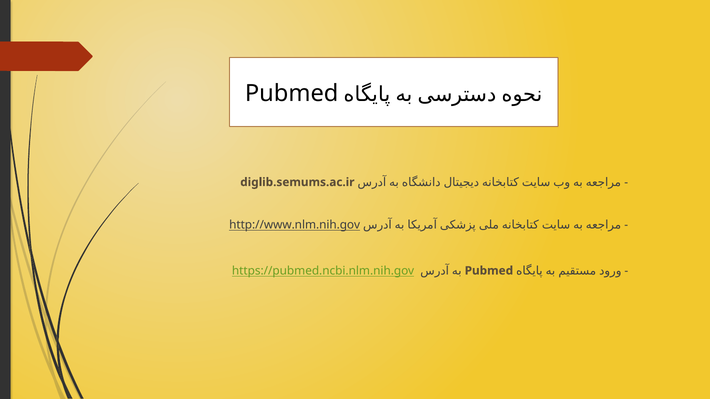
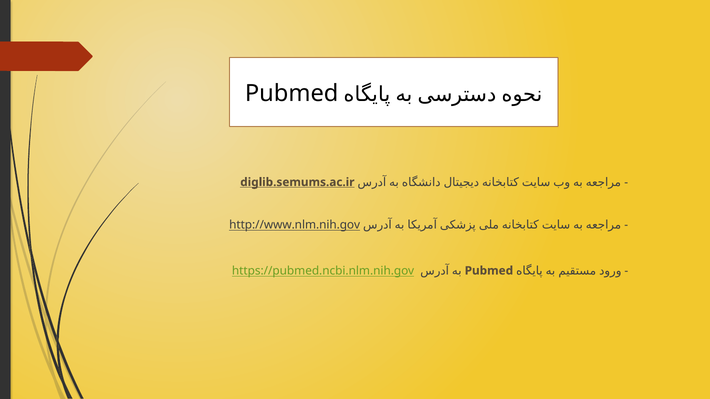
diglib.semums.ac.ir underline: none -> present (297, 182)
